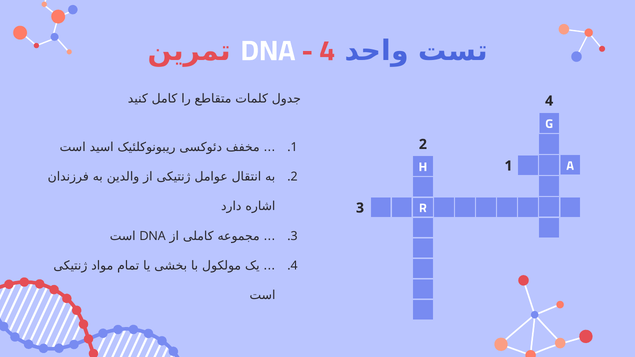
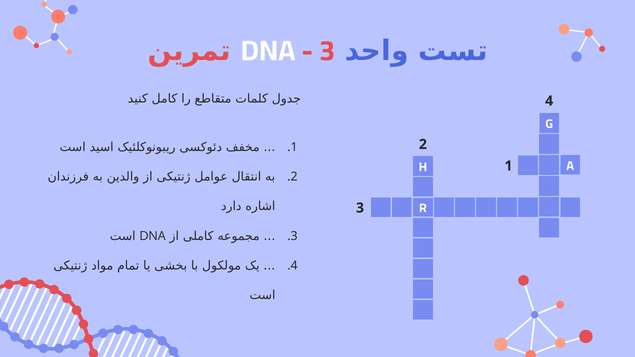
4: 4 -> 3 (327, 51)
